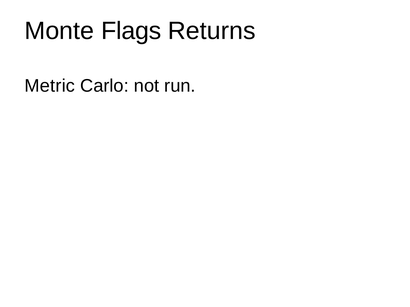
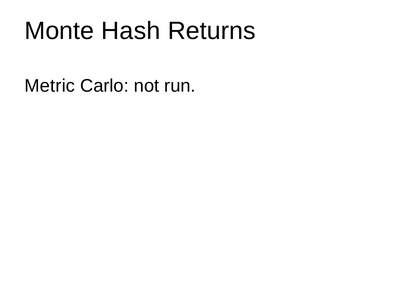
Flags: Flags -> Hash (131, 31)
